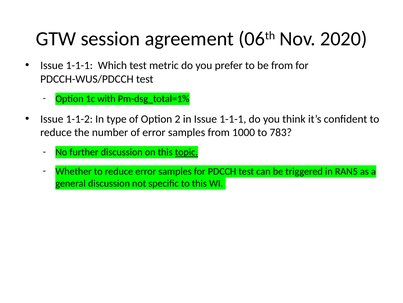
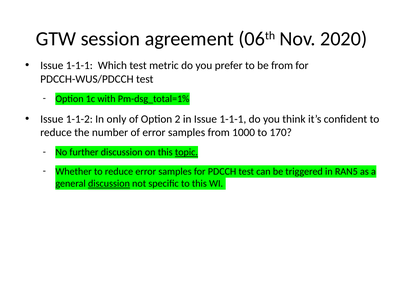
type: type -> only (116, 119)
783: 783 -> 170 (281, 132)
discussion underline: none -> present (109, 183)
